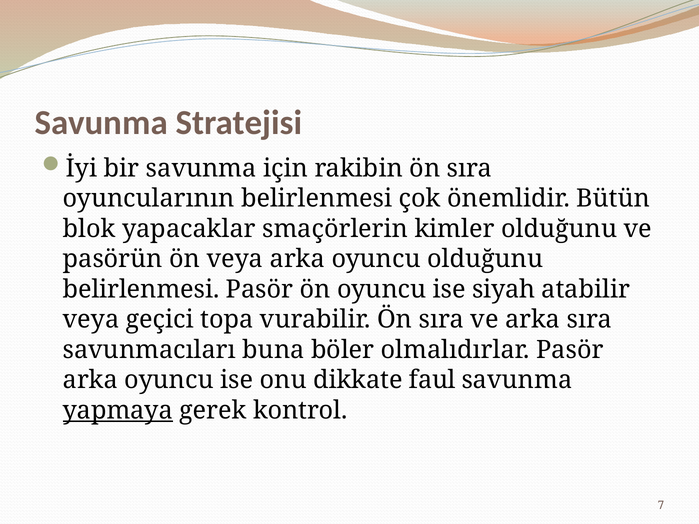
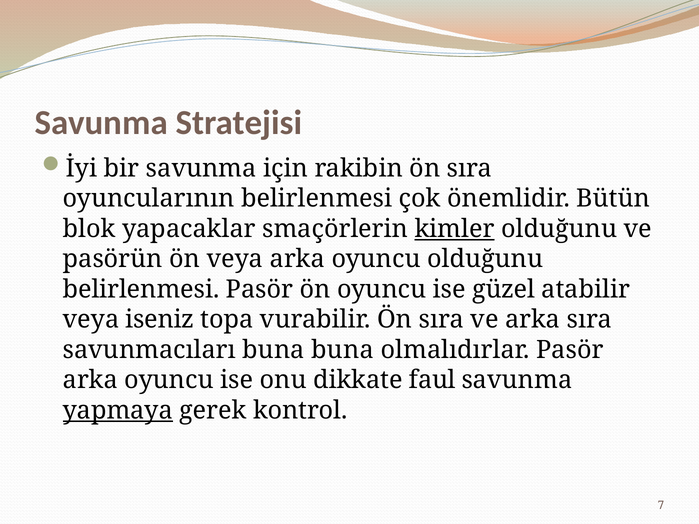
kimler underline: none -> present (455, 229)
siyah: siyah -> güzel (504, 289)
geçici: geçici -> iseniz (160, 320)
buna böler: böler -> buna (342, 350)
